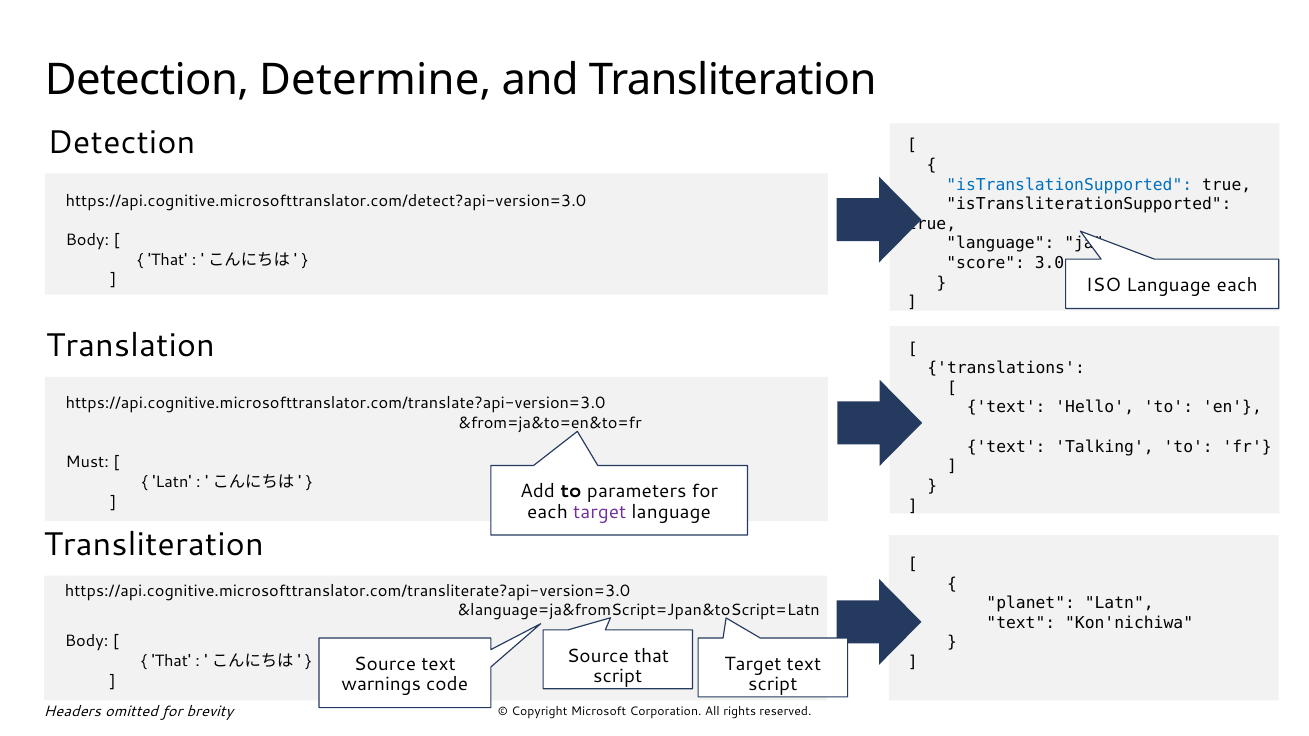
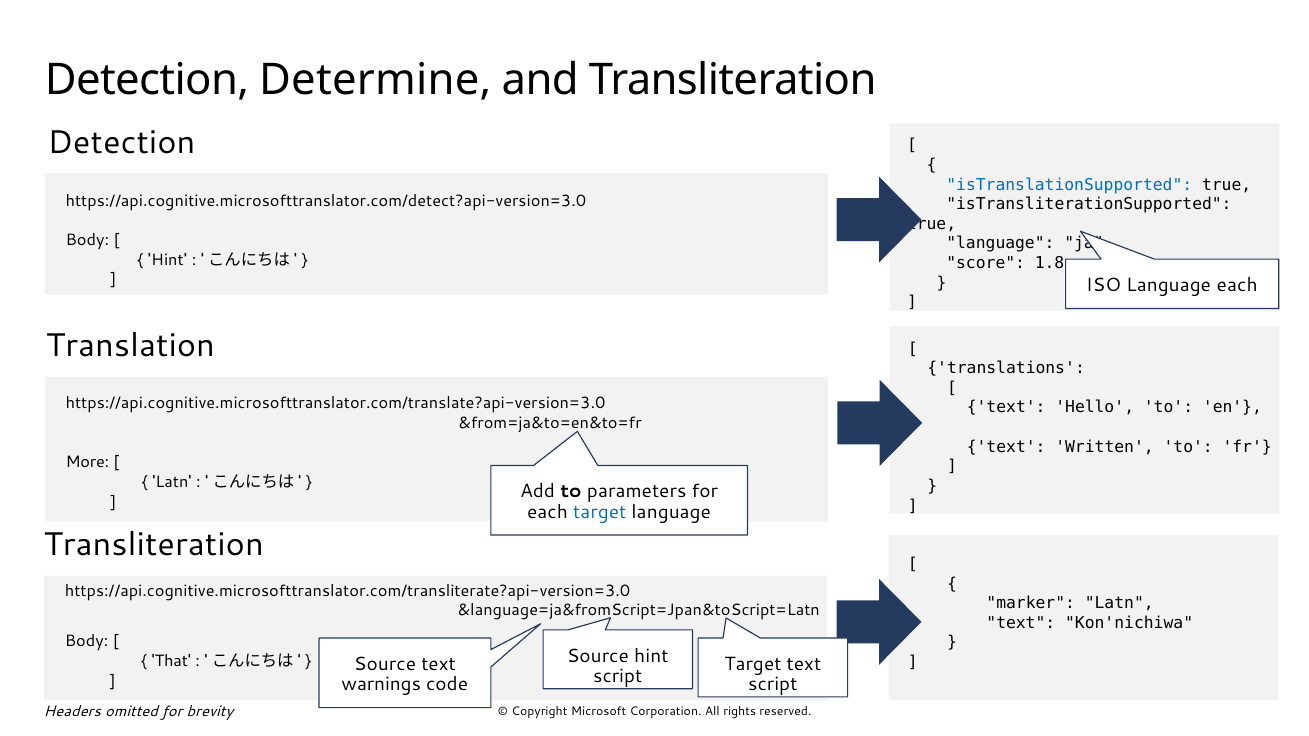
That: That -> Hint (168, 260)
3.0: 3.0 -> 1.8 (1050, 263)
Talking: Talking -> Written (1105, 447)
Must: Must -> More (87, 463)
target colour: purple -> blue (600, 512)
planet: planet -> marker (1031, 604)
Source that: that -> hint (651, 656)
